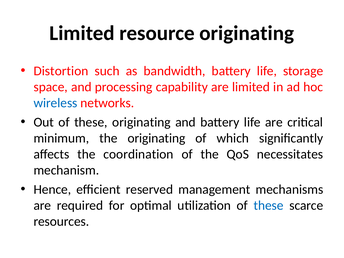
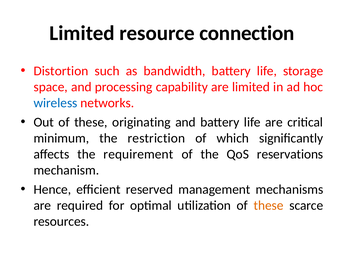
resource originating: originating -> connection (247, 33)
the originating: originating -> restriction (156, 138)
coordination: coordination -> requirement (138, 154)
necessitates: necessitates -> reservations (290, 154)
these colour: blue -> orange (269, 206)
